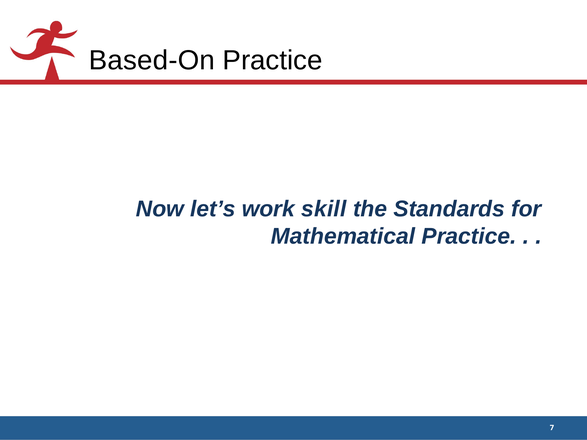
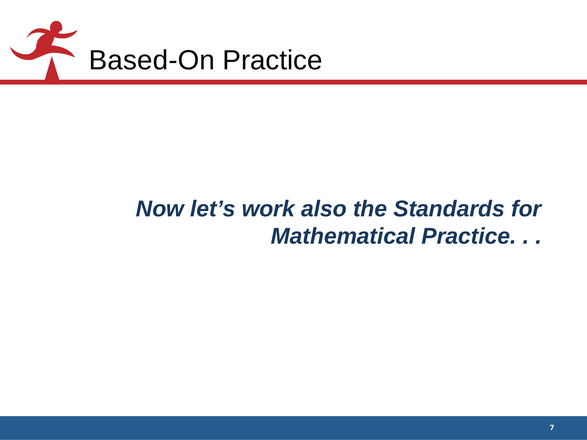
skill: skill -> also (324, 209)
